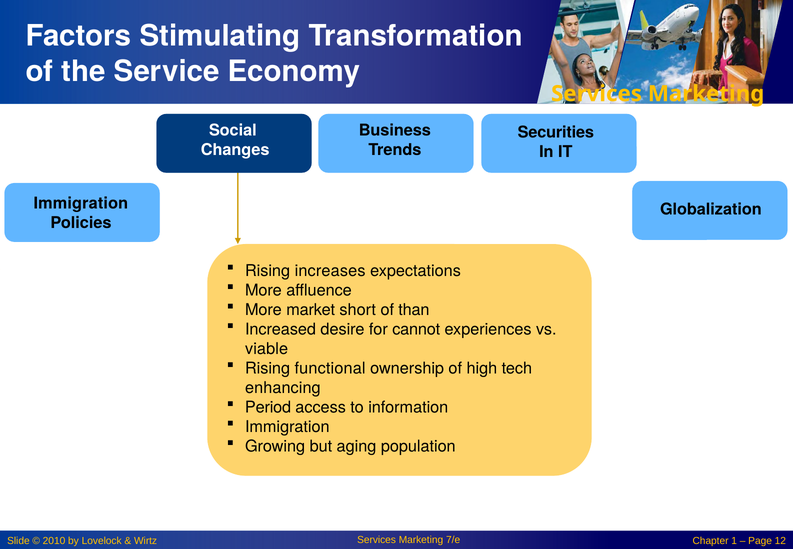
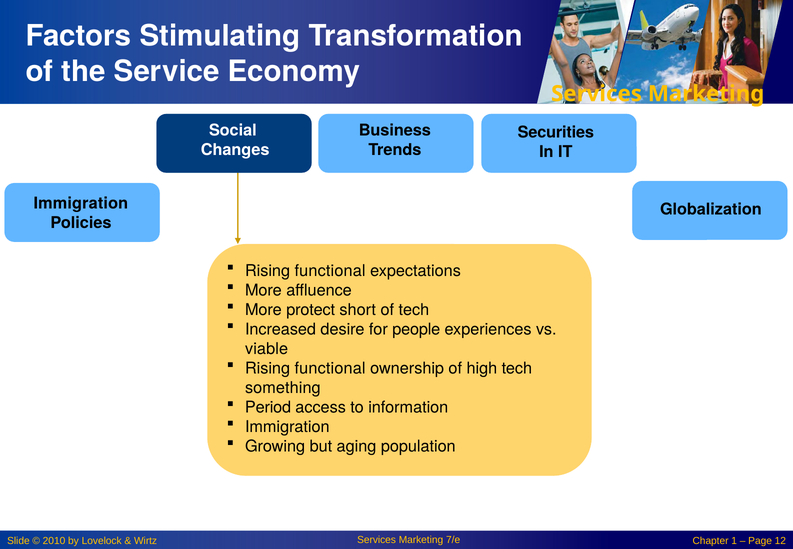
increases: increases -> functional (330, 271)
market: market -> protect (311, 310)
of than: than -> tech (414, 310)
cannot: cannot -> people (416, 329)
enhancing: enhancing -> something (283, 388)
